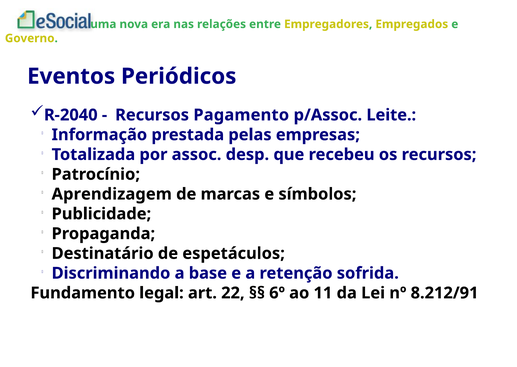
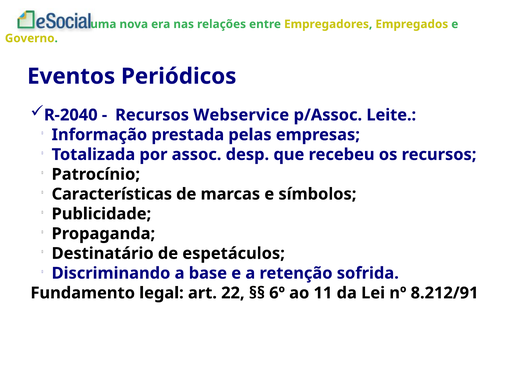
Pagamento: Pagamento -> Webservice (241, 115)
Aprendizagem: Aprendizagem -> Características (112, 194)
